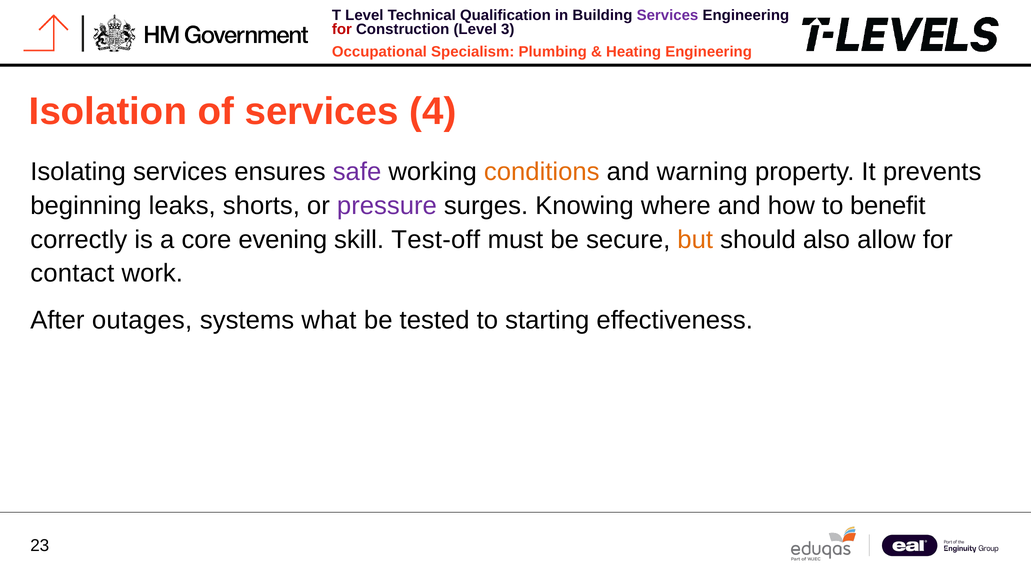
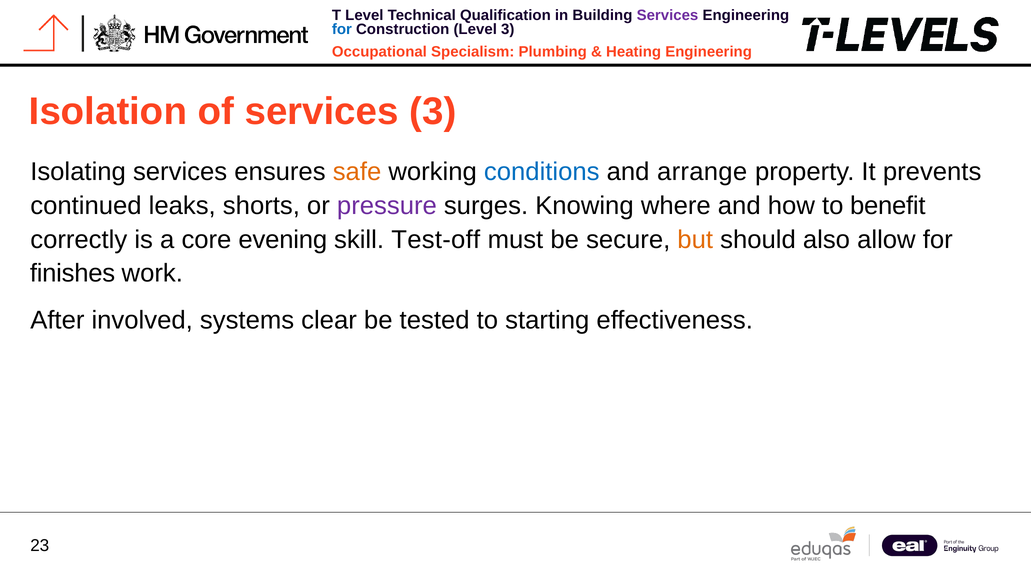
for colour: red -> blue (342, 30)
services 4: 4 -> 3 (433, 112)
safe colour: purple -> orange (357, 172)
conditions colour: orange -> blue (542, 172)
warning: warning -> arrange (702, 172)
beginning: beginning -> continued (86, 206)
contact: contact -> finishes (73, 274)
outages: outages -> involved (142, 320)
what: what -> clear (329, 320)
